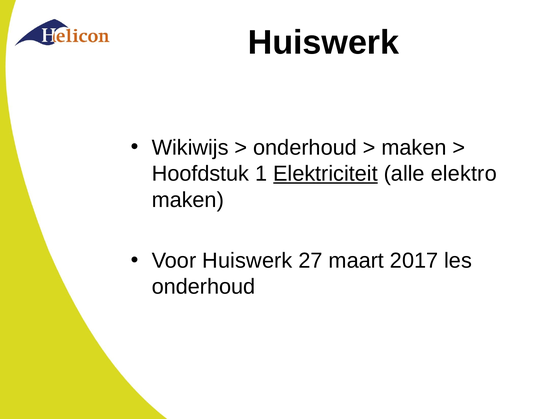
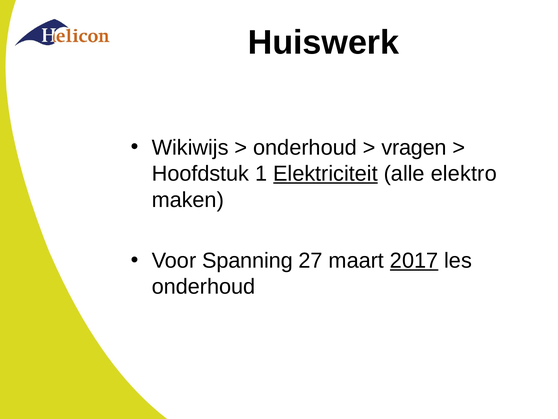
maken: maken -> vragen (414, 147)
Voor Huiswerk: Huiswerk -> Spanning (247, 260)
2017 underline: none -> present (414, 260)
